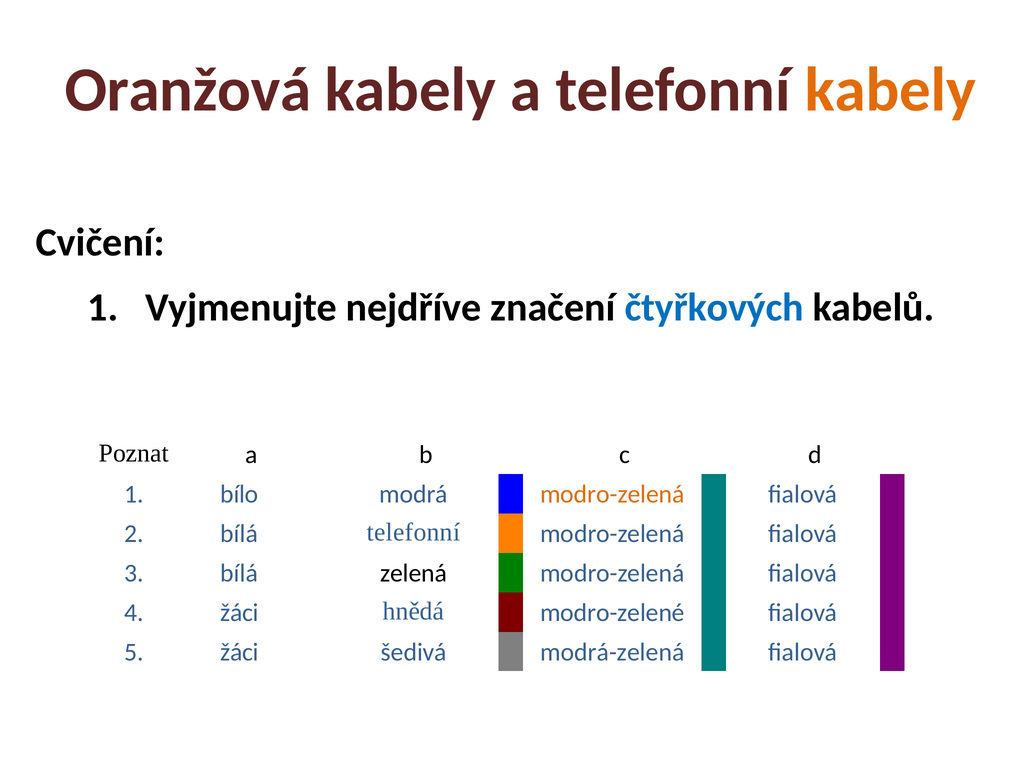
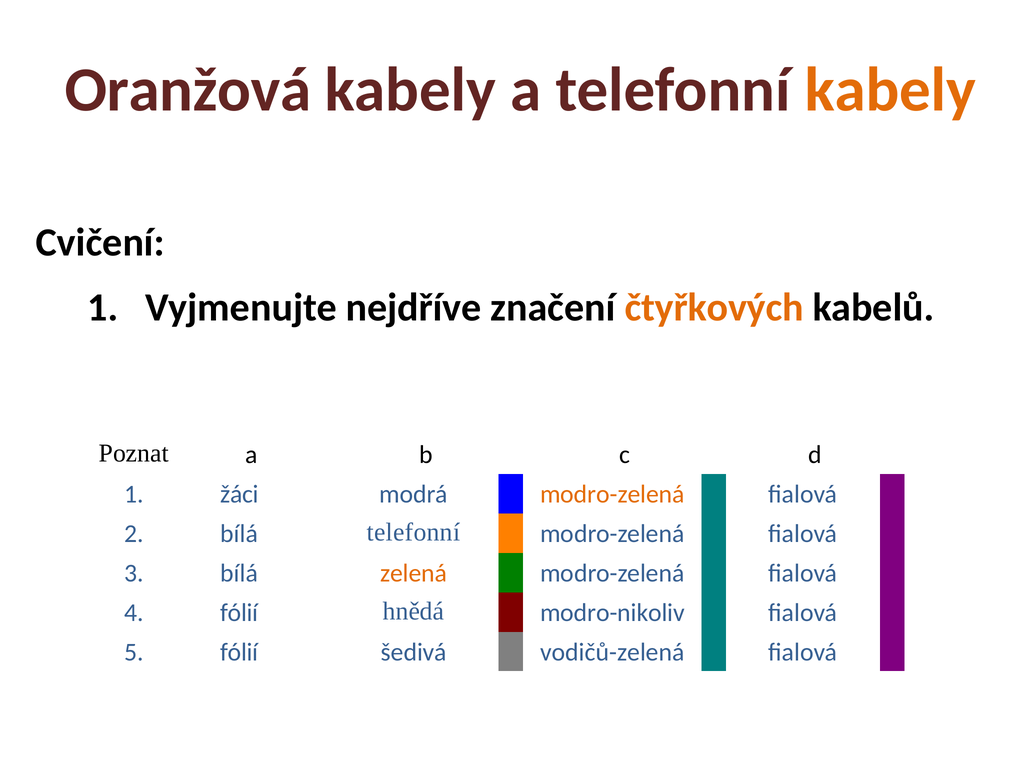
čtyřkových colour: blue -> orange (714, 308)
bílo: bílo -> žáci (239, 495)
zelená colour: black -> orange (414, 574)
4 žáci: žáci -> fólií (239, 613)
modro-zelené: modro-zelené -> modro-nikoliv (612, 613)
5 žáci: žáci -> fólií (239, 652)
modrá-zelená: modrá-zelená -> vodičů-zelená (612, 652)
